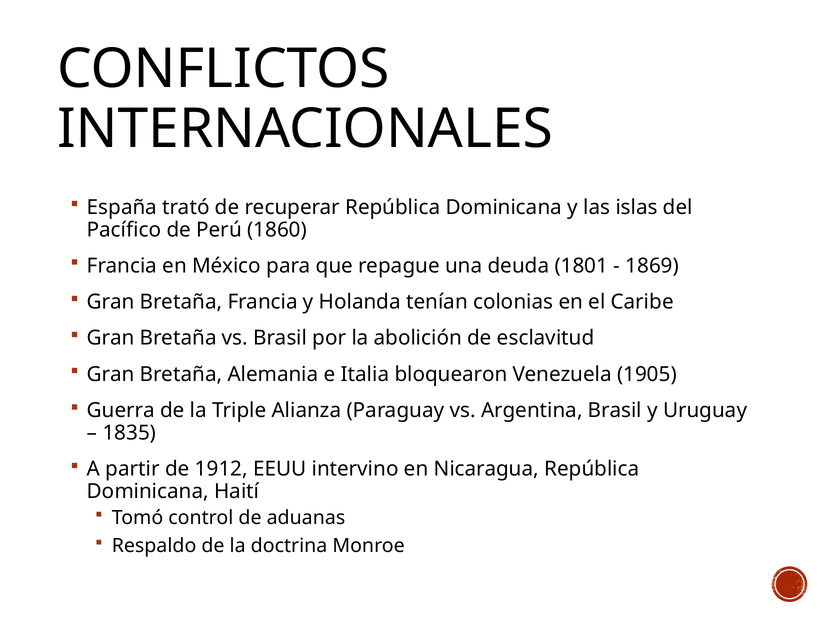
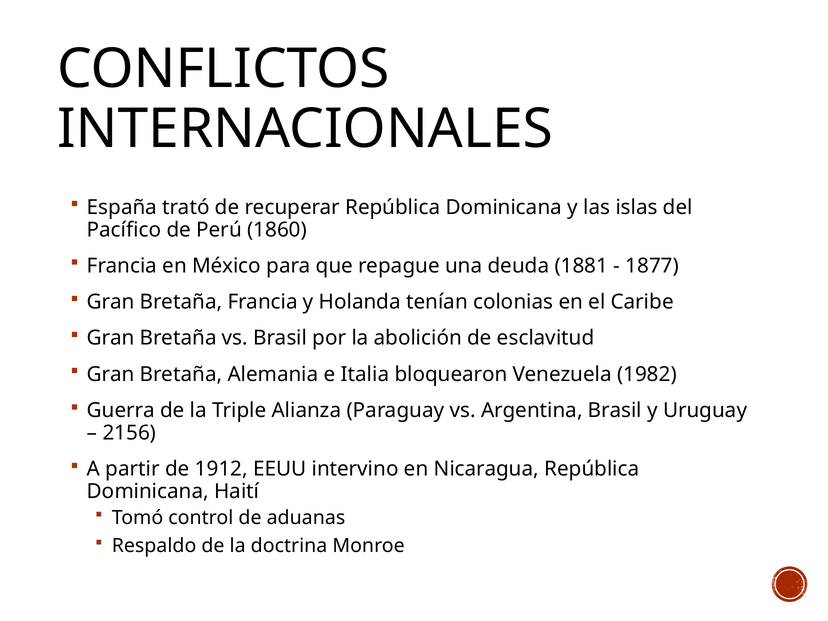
1801: 1801 -> 1881 (581, 266)
1869: 1869 -> 1877 (652, 266)
1905: 1905 -> 1982 (647, 374)
1835: 1835 -> 2156 (129, 433)
